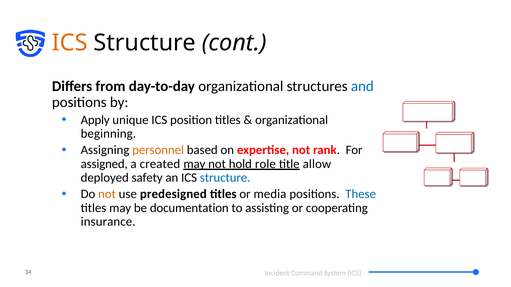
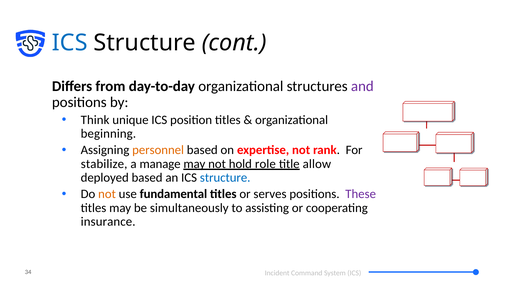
ICS colour: orange -> blue (70, 43)
and colour: blue -> purple (362, 86)
Apply: Apply -> Think (95, 120)
assigned: assigned -> stabilize (104, 164)
created: created -> manage (160, 164)
deployed safety: safety -> based (147, 178)
predesigned: predesigned -> fundamental (173, 194)
media: media -> serves (270, 194)
These colour: blue -> purple (361, 194)
documentation: documentation -> simultaneously (189, 208)
